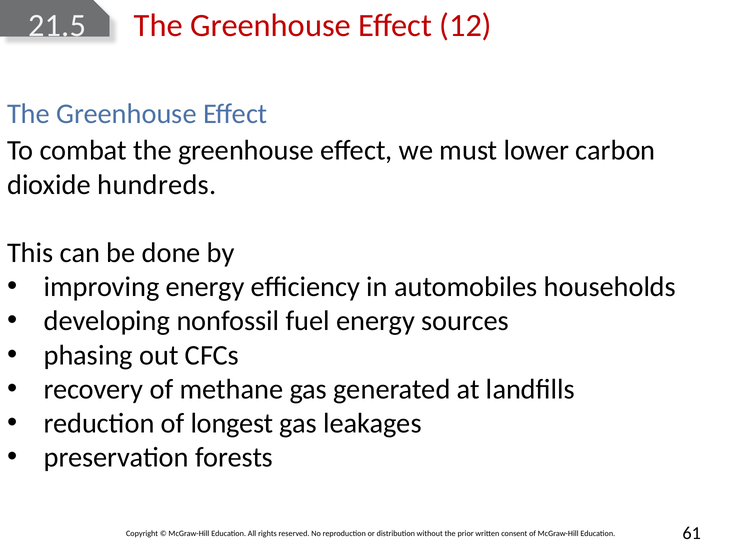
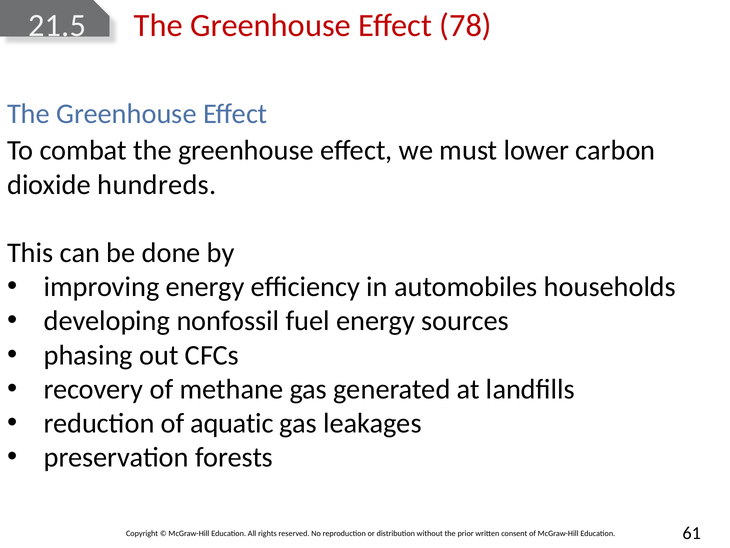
12: 12 -> 78 (466, 25)
longest: longest -> aquatic (232, 423)
